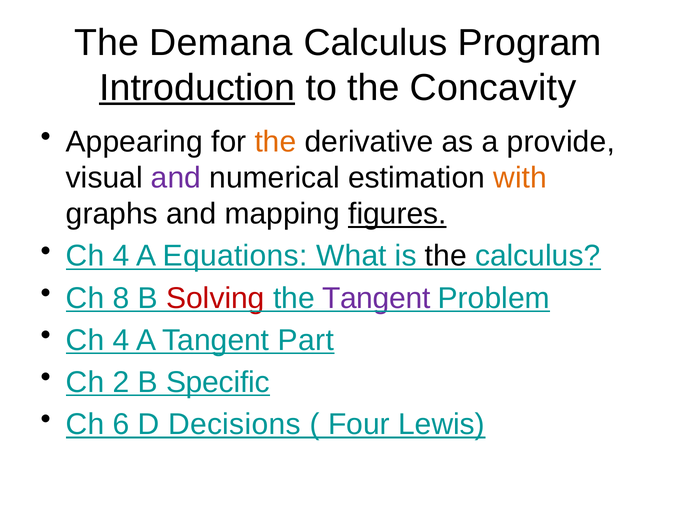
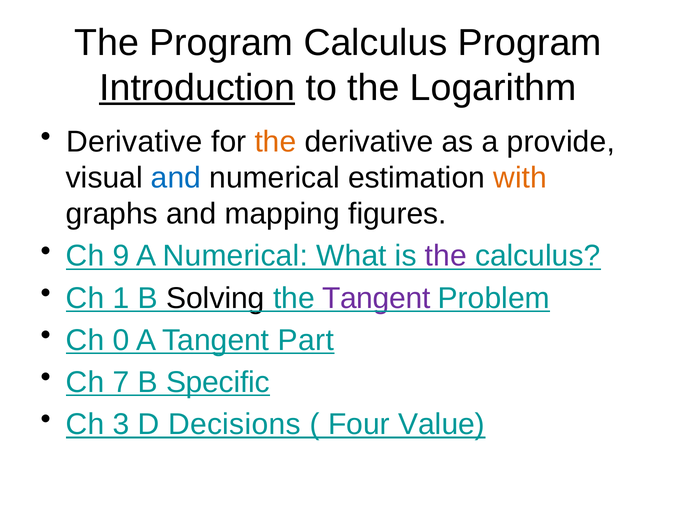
The Demana: Demana -> Program (221, 43)
Concavity: Concavity -> Logarithm (493, 88)
Appearing: Appearing -> Derivative (134, 142)
and colour: purple -> blue (176, 178)
figures underline: present -> none (397, 214)
4: 4 -> 9 (121, 256)
A Equations: Equations -> Numerical (235, 256)
the colour: black -> purple (446, 256)
8: 8 -> 1 (121, 298)
Solving colour: red -> black (215, 298)
4: 4 -> 0 (121, 340)
2: 2 -> 7 (121, 382)
6: 6 -> 3 (121, 424)
Lewis: Lewis -> Value (442, 424)
